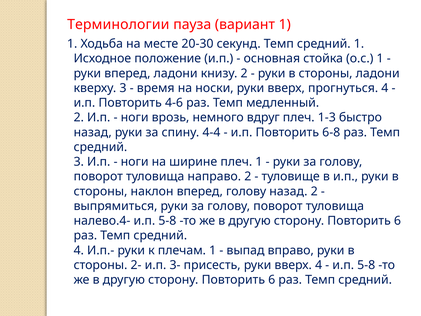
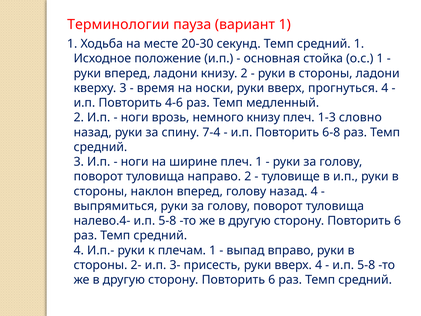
немного вдруг: вдруг -> книзу (263, 117)
быстро: быстро -> словно (360, 117)
4-4: 4-4 -> 7-4 (211, 132)
назад 2: 2 -> 4 (314, 191)
